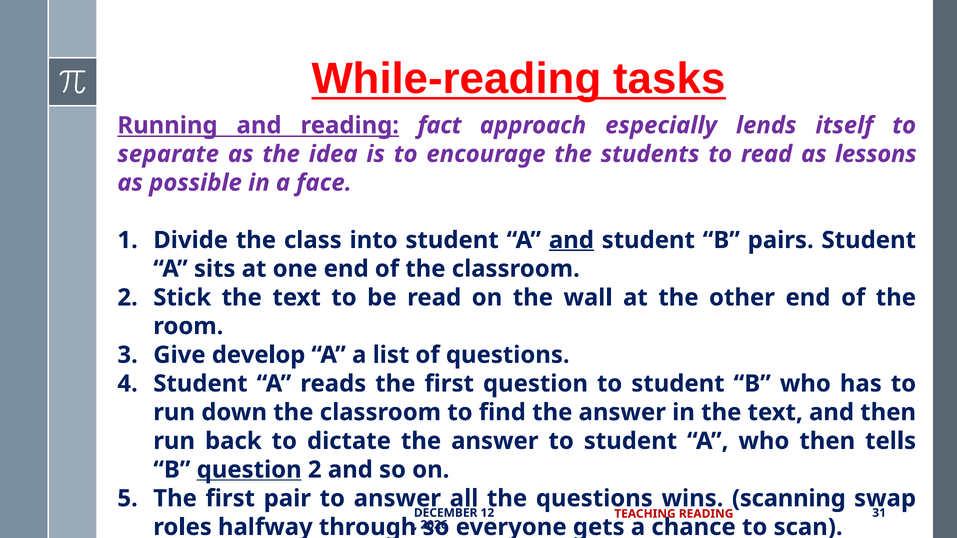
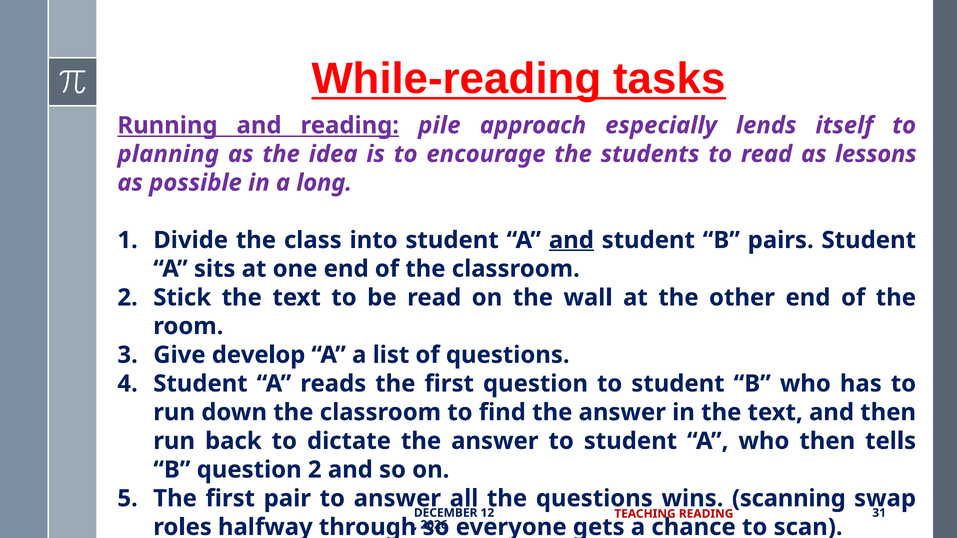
fact: fact -> pile (439, 125)
separate: separate -> planning (168, 154)
face: face -> long (324, 183)
question underline: present -> none (249, 470)
